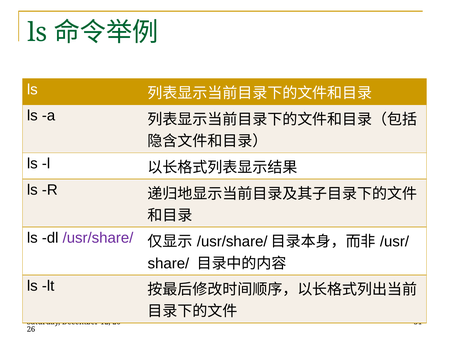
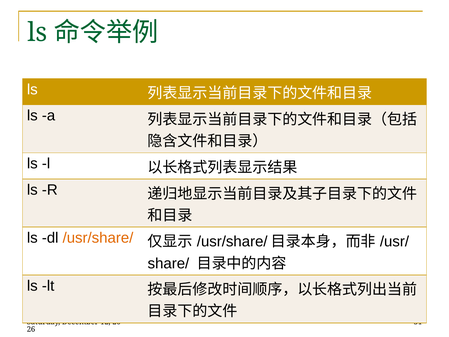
/usr/share/ colour: purple -> orange (98, 238)
